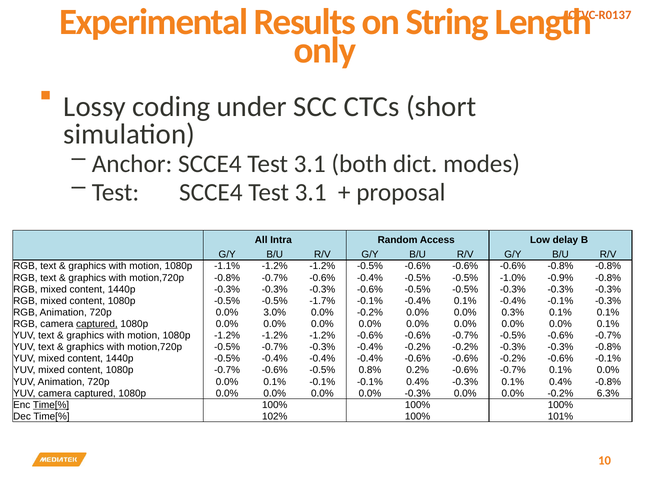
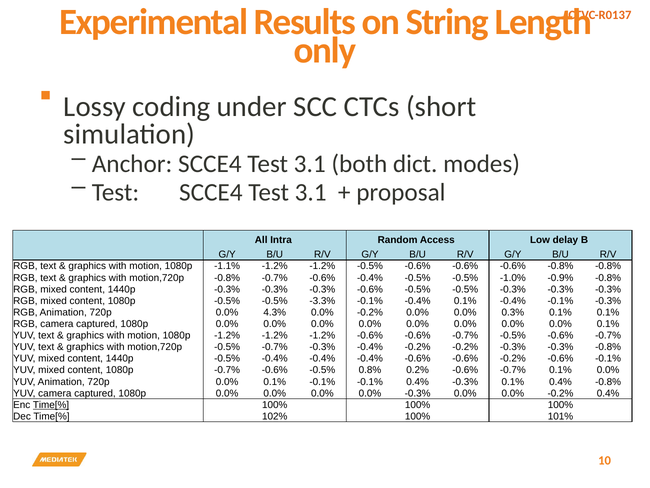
-1.7%: -1.7% -> -3.3% (322, 301)
3.0%: 3.0% -> 4.3% (275, 312)
captured underline: present -> none (97, 324)
-0.2% 6.3%: 6.3% -> 0.4% (608, 393)
